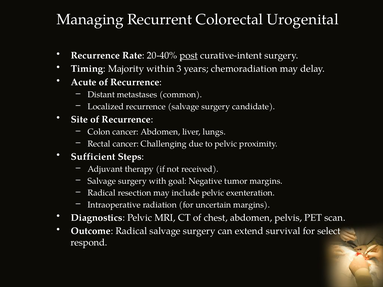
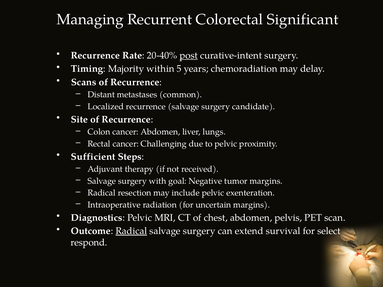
Urogenital: Urogenital -> Significant (303, 20)
3: 3 -> 5 (179, 69)
Acute: Acute -> Scans (84, 82)
Radical underline: none -> present (131, 231)
